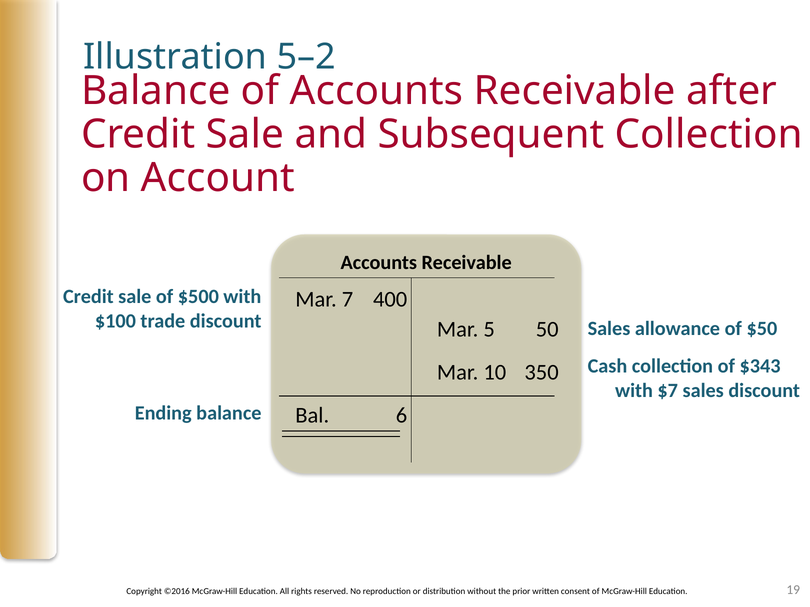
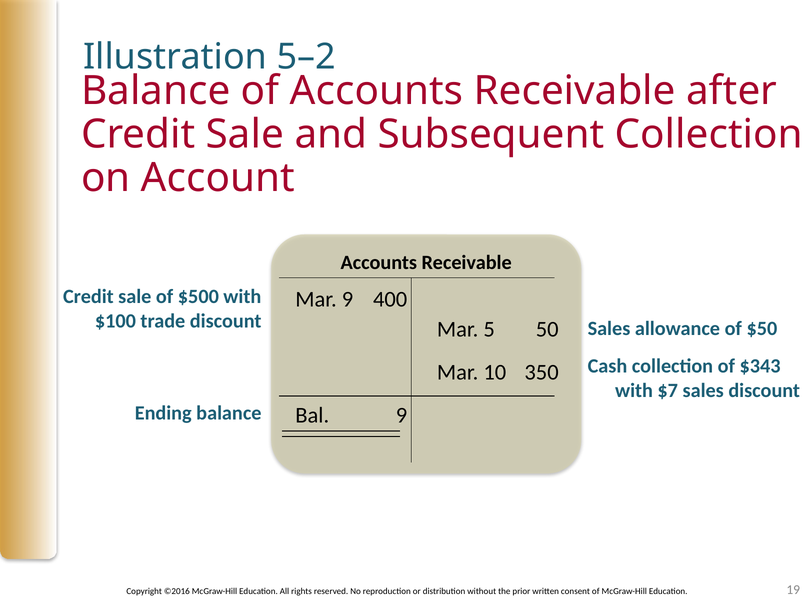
Mar 7: 7 -> 9 (347, 300)
Bal 6: 6 -> 9 (402, 416)
